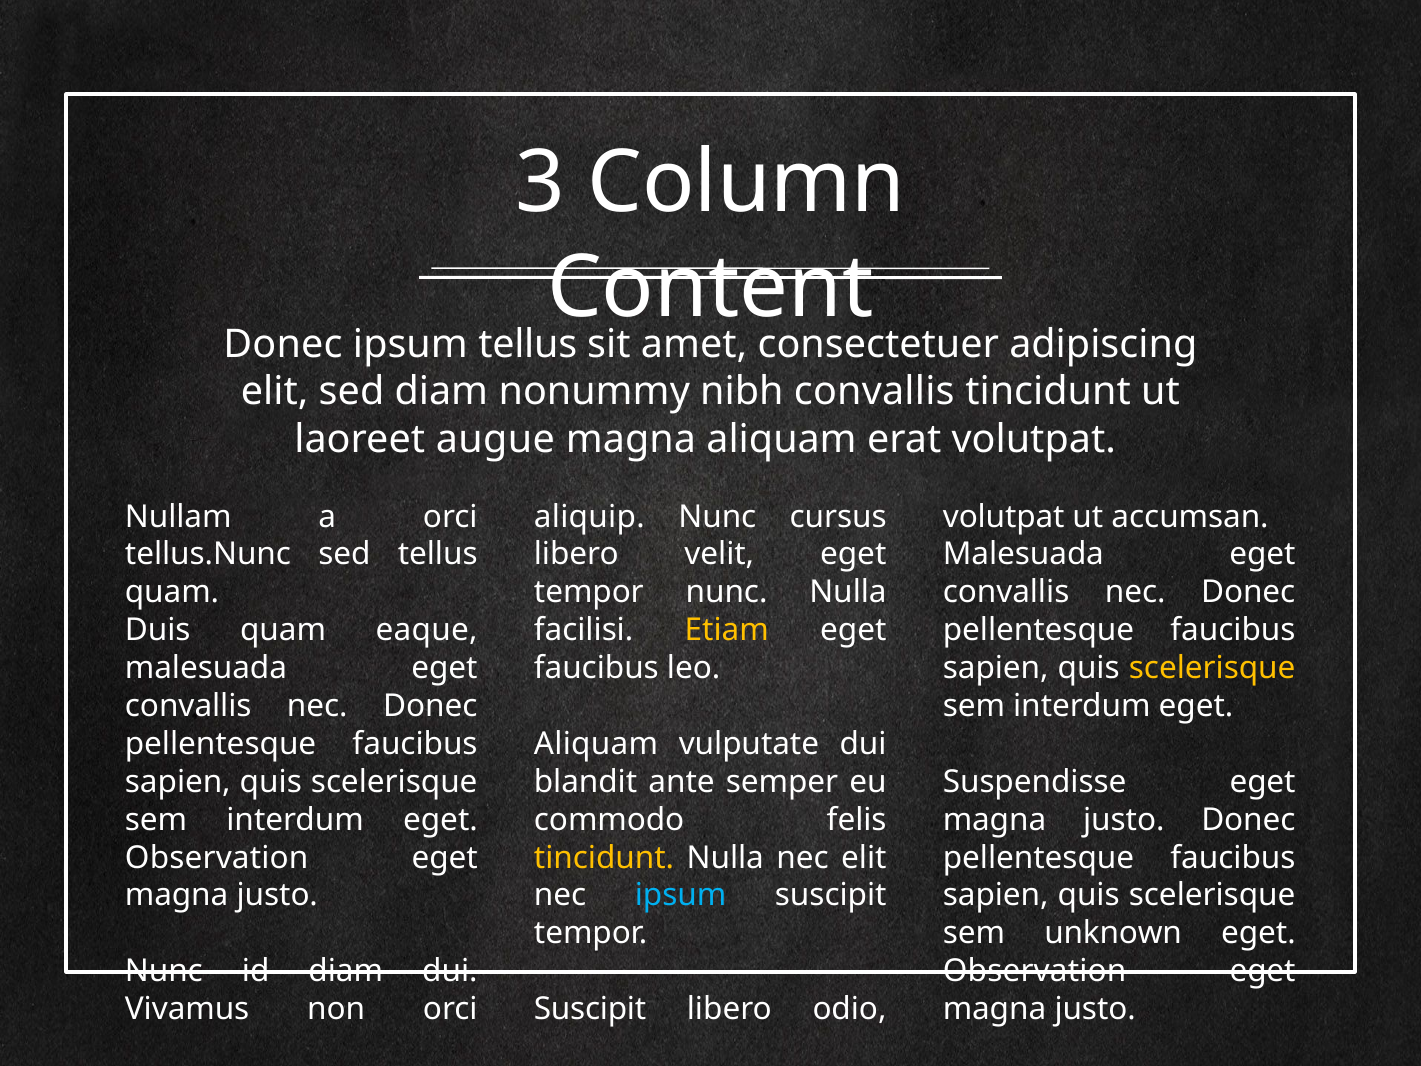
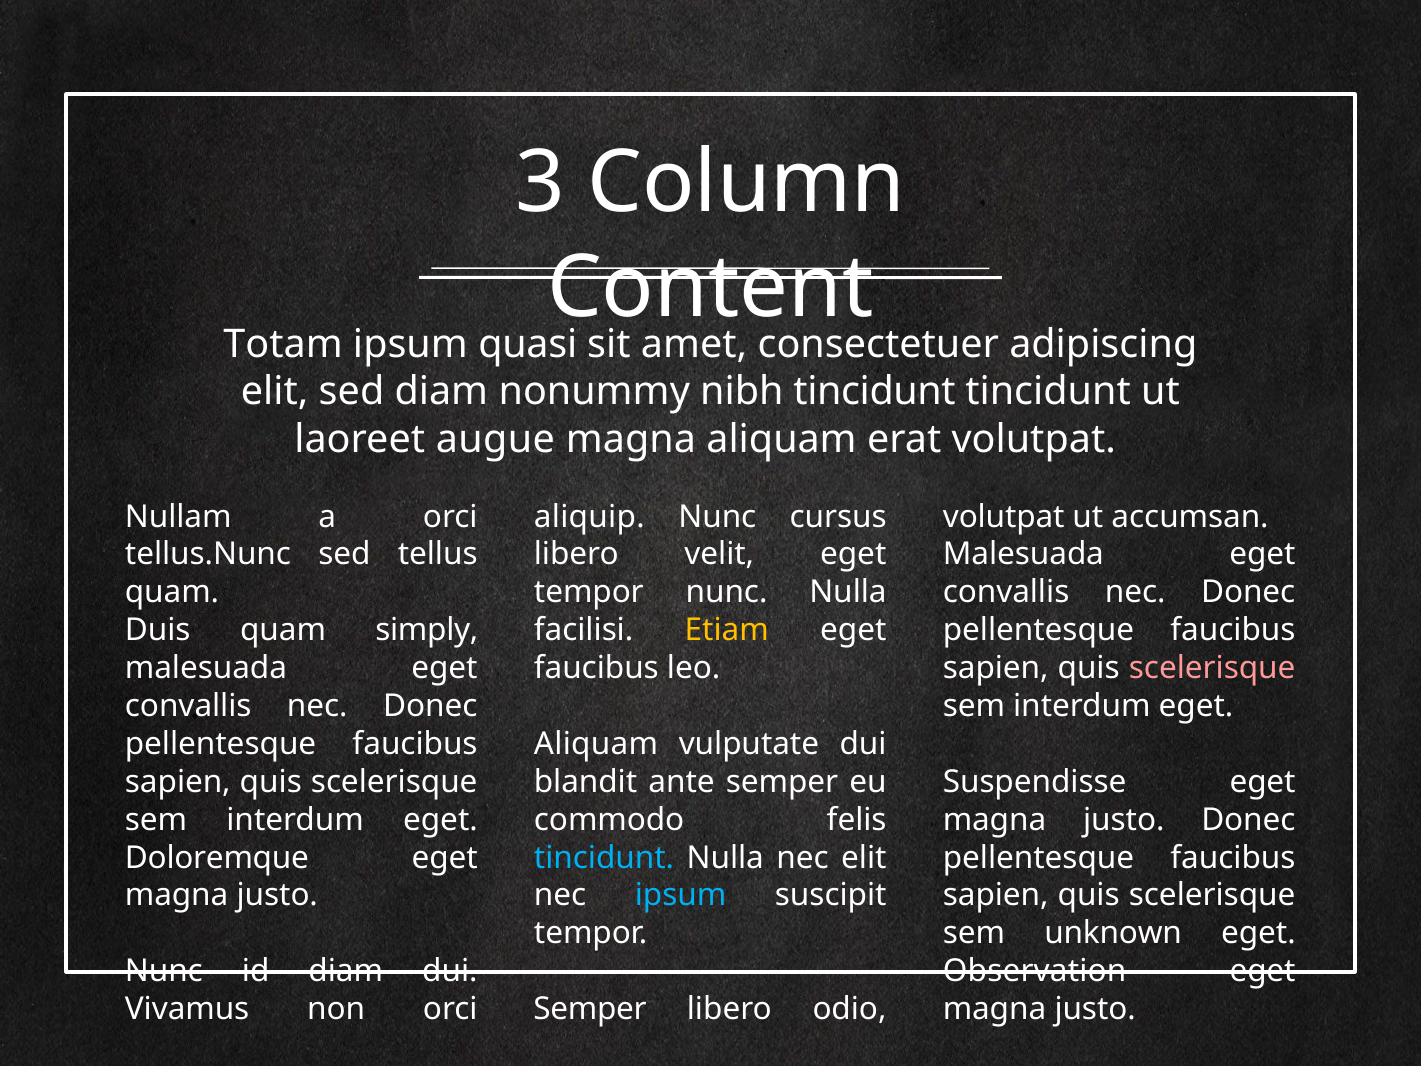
Donec: Donec -> Totam (283, 344)
ipsum tellus: tellus -> quasi (528, 344)
nibh convallis: convallis -> tincidunt (875, 392)
eaque: eaque -> simply (427, 630)
scelerisque colour: yellow -> pink (1212, 668)
Observation: Observation -> Doloremque (217, 857)
tincidunt colour: yellow -> light blue (604, 857)
Suscipit: Suscipit -> Semper (590, 1009)
